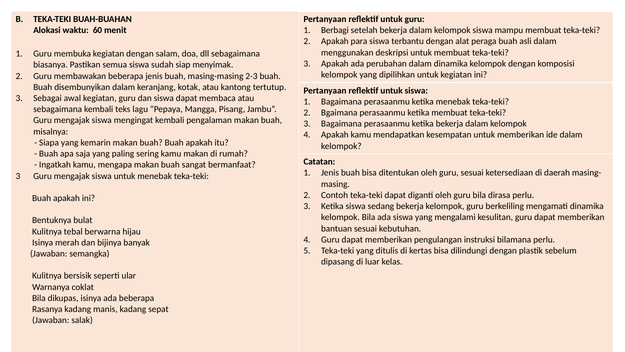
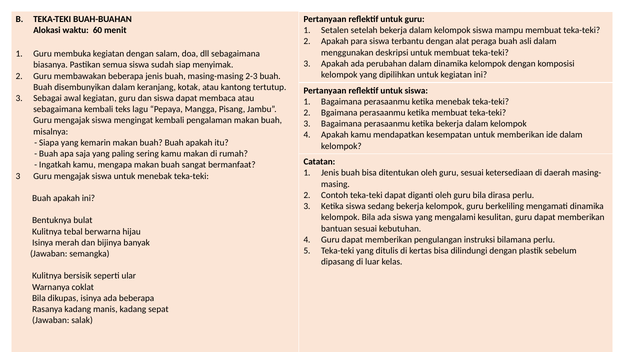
Berbagi: Berbagi -> Setalen (335, 30)
